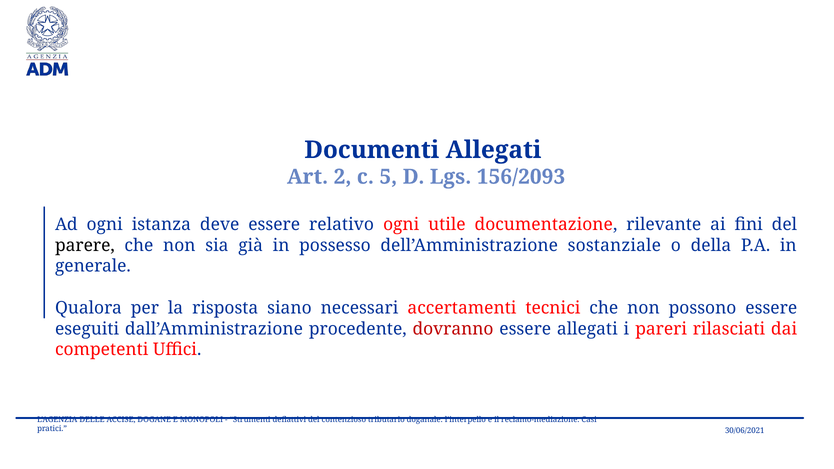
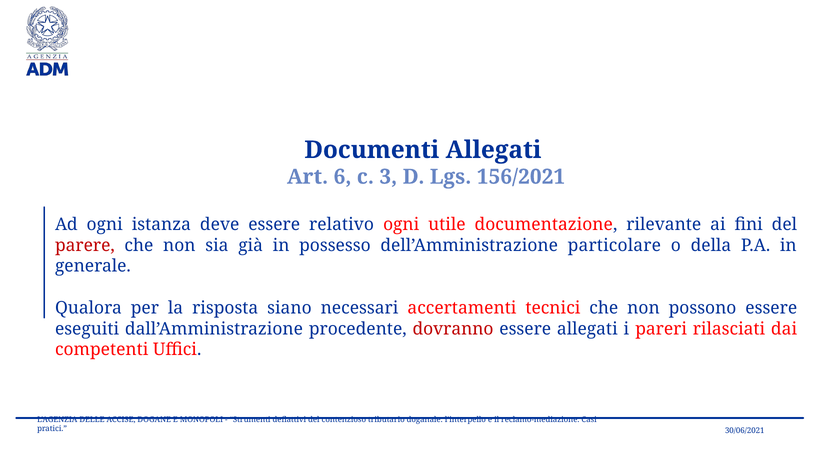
2: 2 -> 6 (343, 177)
5: 5 -> 3 (388, 177)
156/2093: 156/2093 -> 156/2021 (521, 177)
parere colour: black -> red (85, 245)
sostanziale: sostanziale -> particolare (614, 245)
